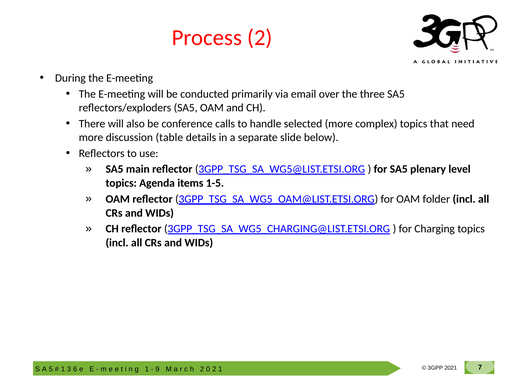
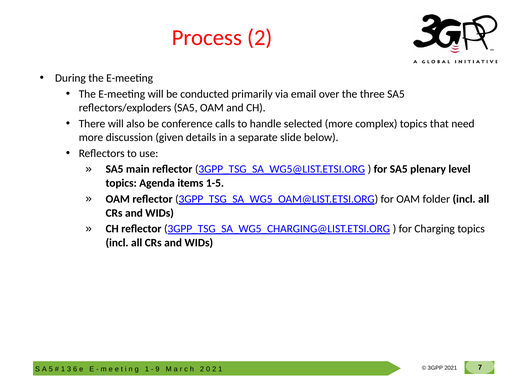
table: table -> given (169, 137)
